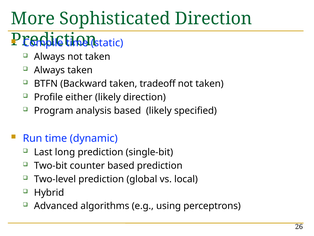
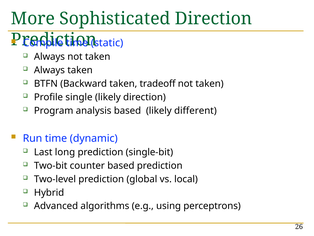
either: either -> single (79, 97)
specified: specified -> different (195, 110)
